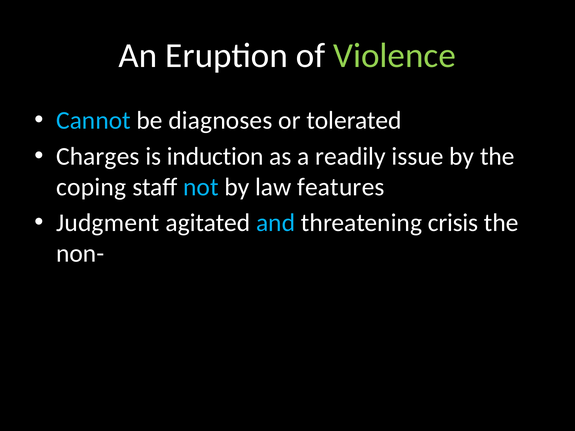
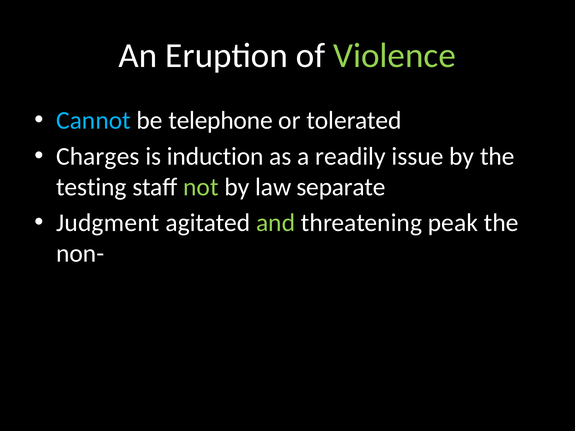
diagnoses: diagnoses -> telephone (221, 121)
coping: coping -> testing (91, 187)
not colour: light blue -> light green (201, 187)
features: features -> separate (341, 187)
and colour: light blue -> light green (276, 223)
crisis: crisis -> peak (453, 223)
